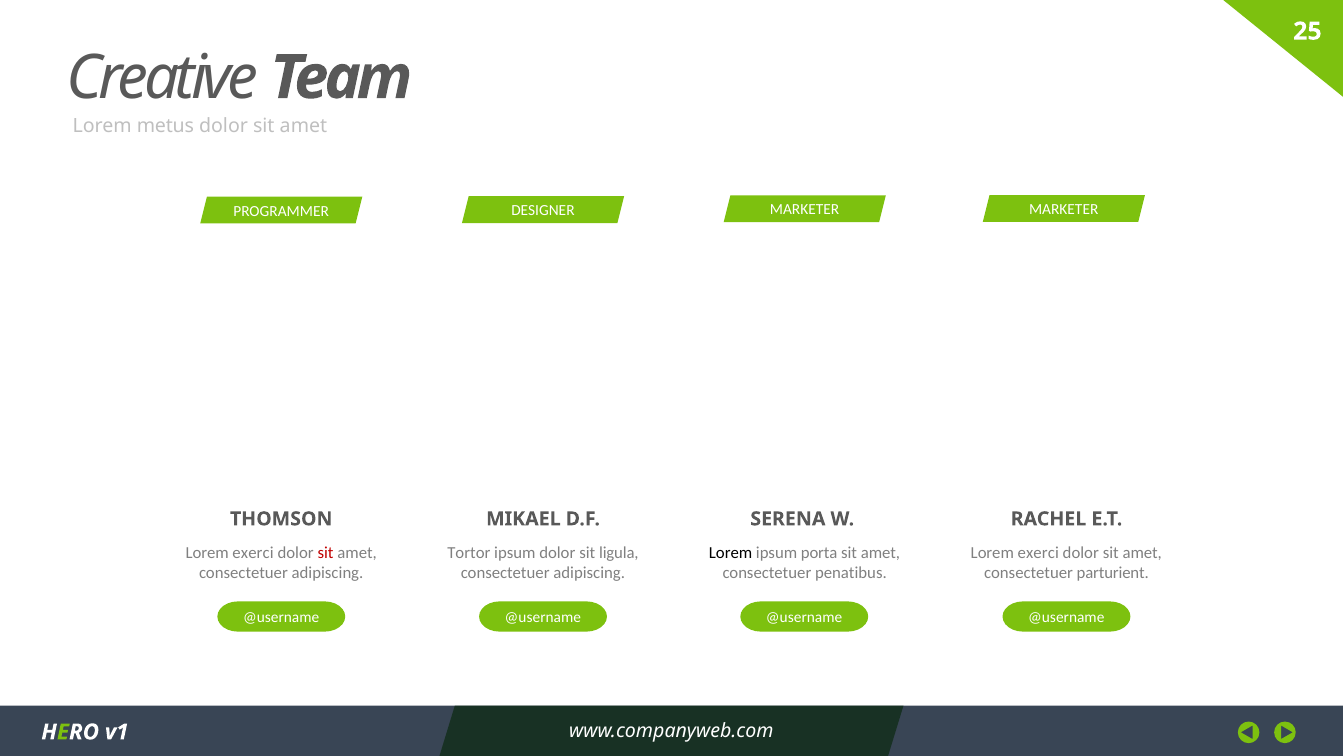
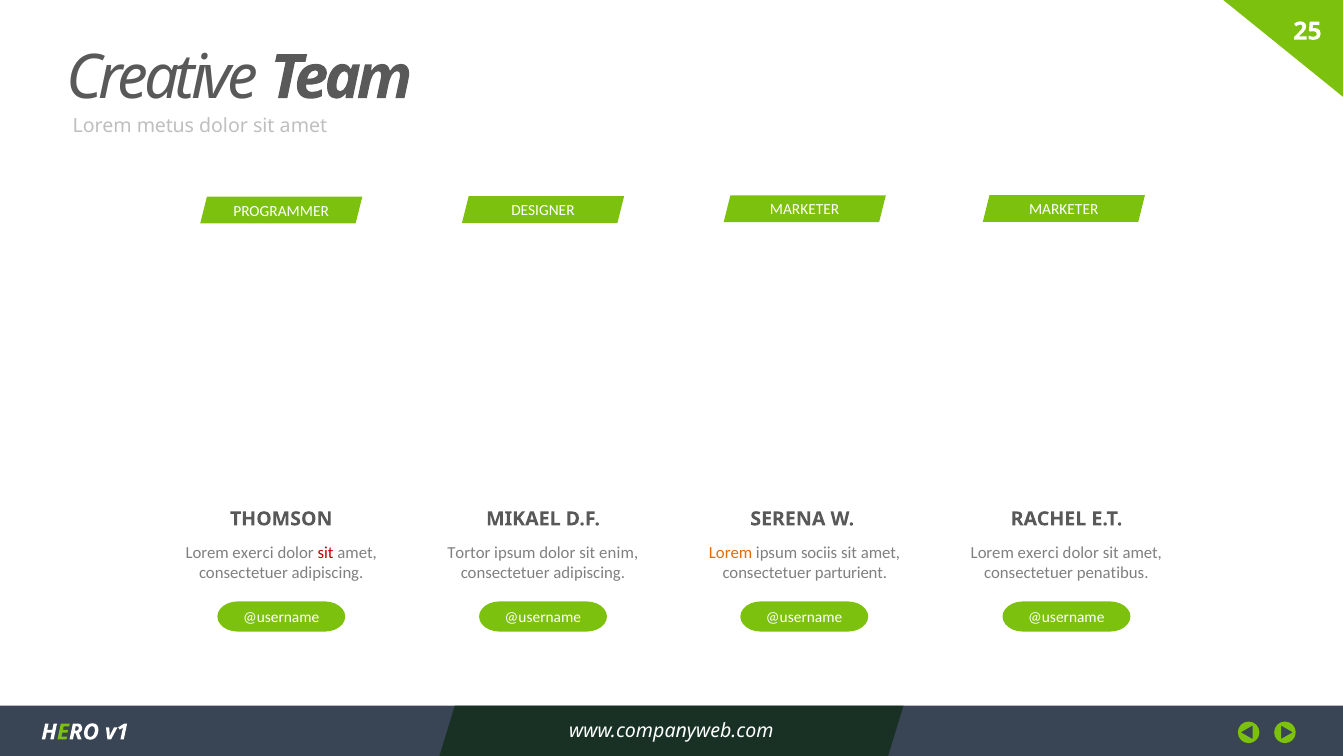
ligula: ligula -> enim (619, 553)
Lorem colour: black -> orange (731, 553)
porta: porta -> sociis (819, 553)
penatibus: penatibus -> parturient (851, 573)
parturient: parturient -> penatibus (1113, 573)
